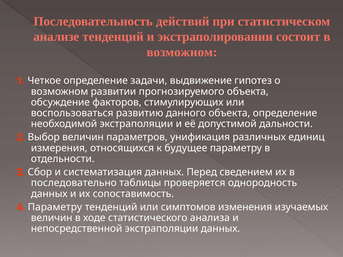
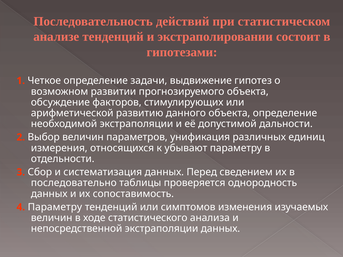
возможном: возможном -> гипотезами (182, 52)
воспользоваться: воспользоваться -> арифметической (72, 113)
будущее: будущее -> убывают (186, 148)
